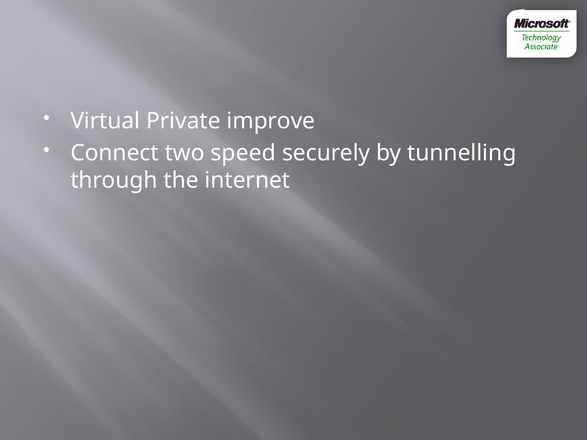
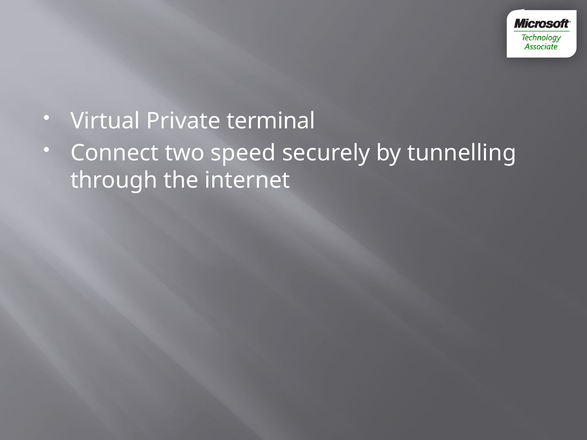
improve: improve -> terminal (271, 121)
